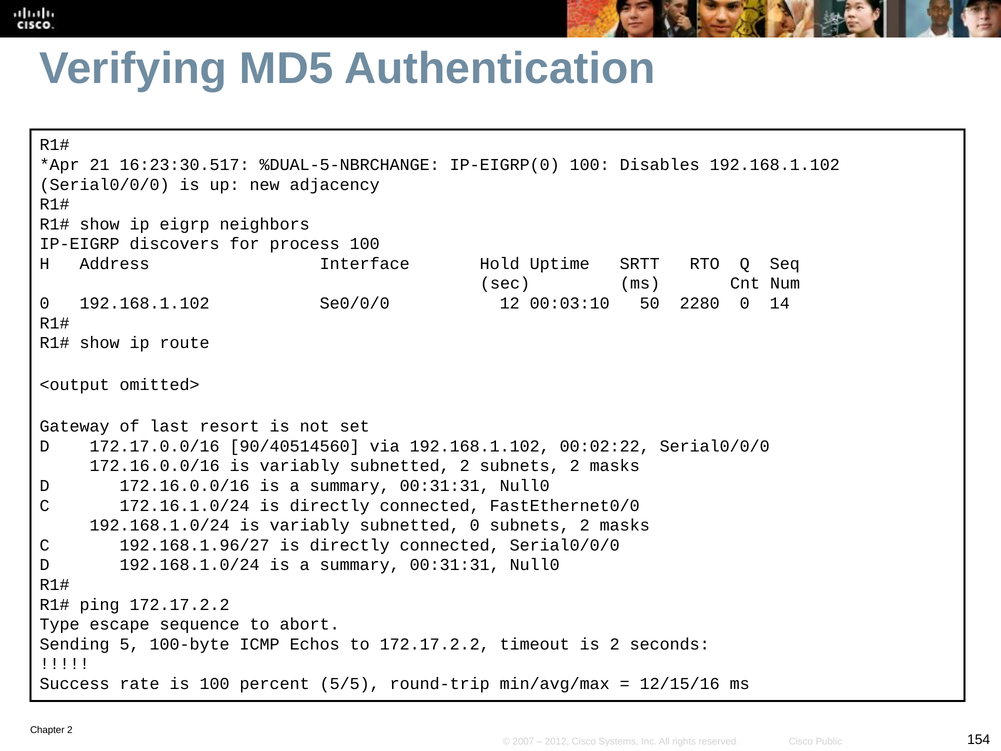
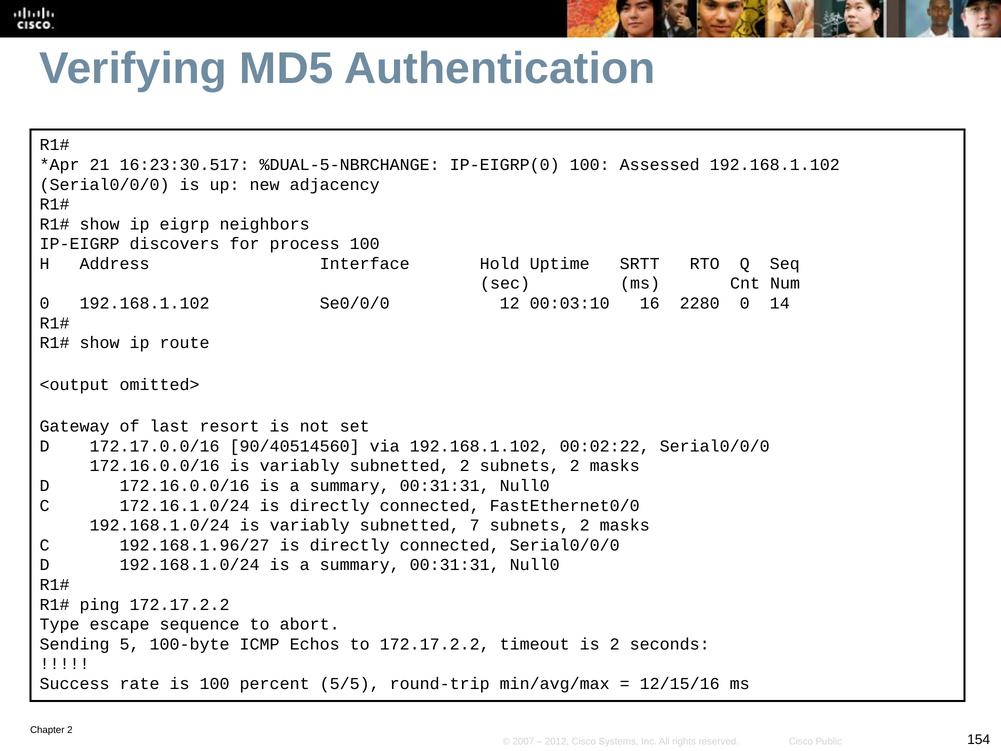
Disables: Disables -> Assessed (660, 165)
50: 50 -> 16 (650, 303)
subnetted 0: 0 -> 7 (475, 525)
